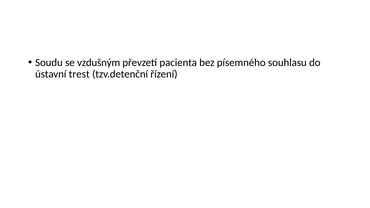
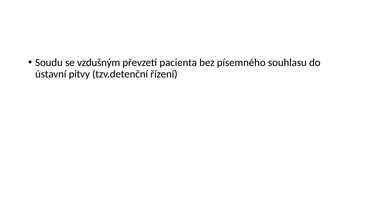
trest: trest -> pitvy (79, 74)
